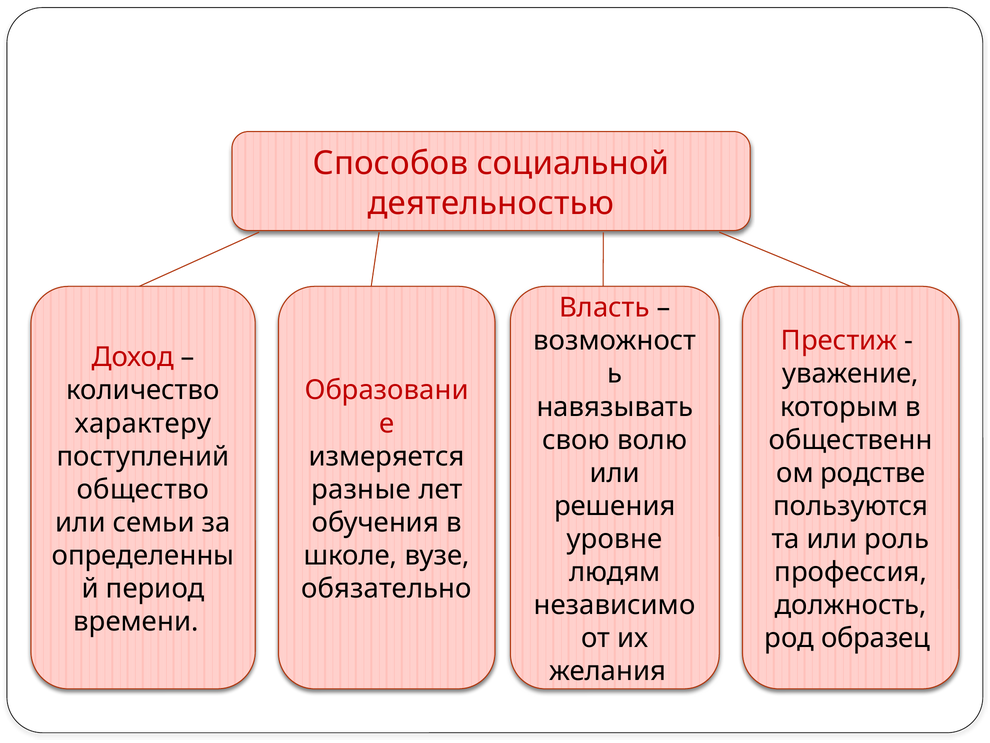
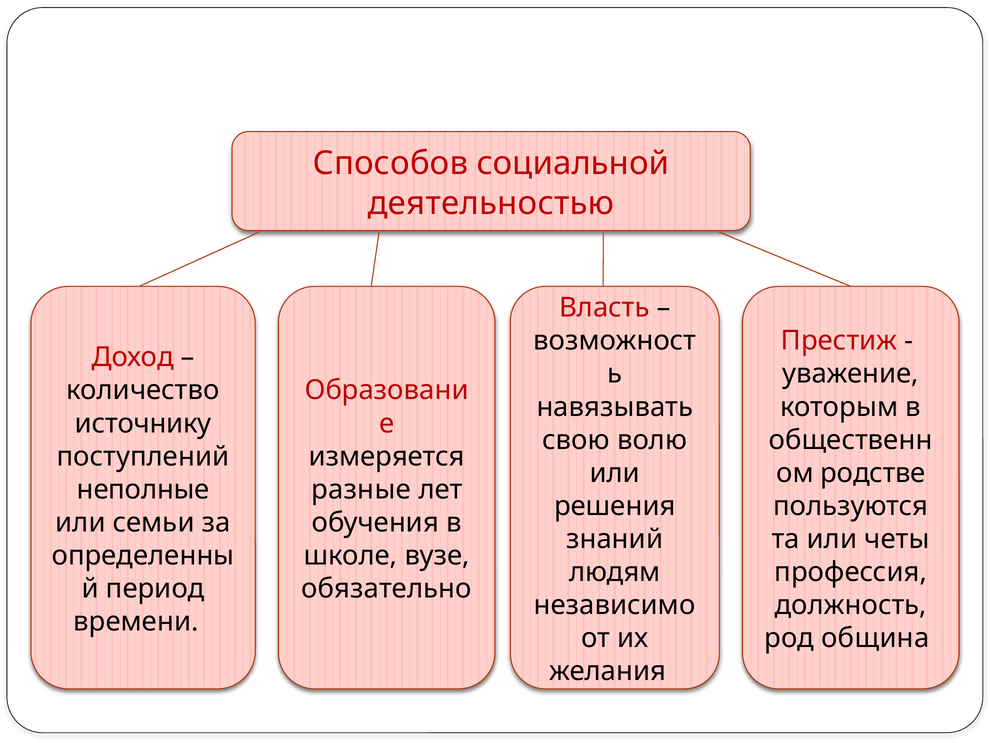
характеру: характеру -> источнику (143, 423)
общество: общество -> неполные (143, 489)
уровне: уровне -> знаний (615, 539)
роль: роль -> четы (897, 539)
образец: образец -> община (875, 638)
